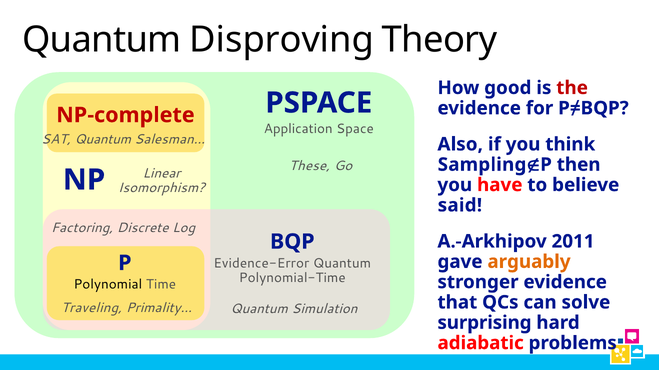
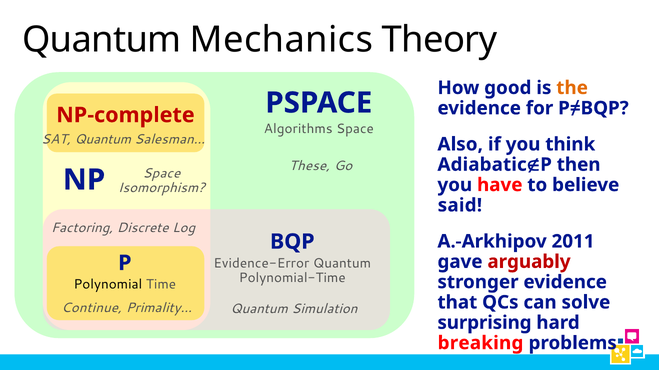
Disproving: Disproving -> Mechanics (281, 40)
the colour: red -> orange (572, 88)
Application: Application -> Algorithms (298, 129)
Sampling: Sampling -> Adiabatic (482, 165)
Linear: Linear -> Space (162, 174)
arguably colour: orange -> red (529, 262)
Traveling: Traveling -> Continue (92, 308)
adiabatic: adiabatic -> breaking (480, 344)
